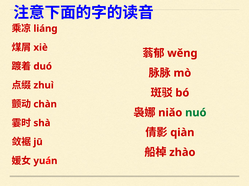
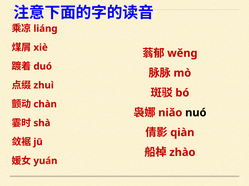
nuó colour: green -> black (196, 113)
